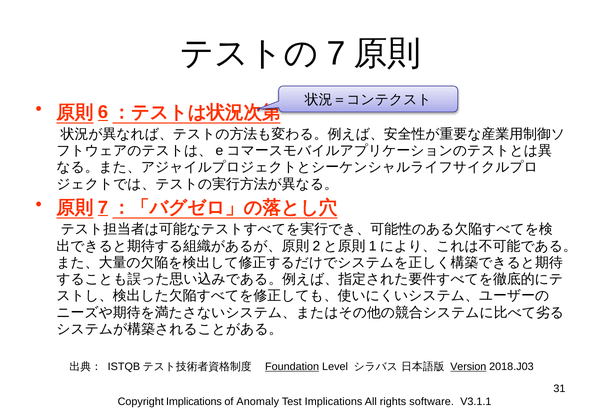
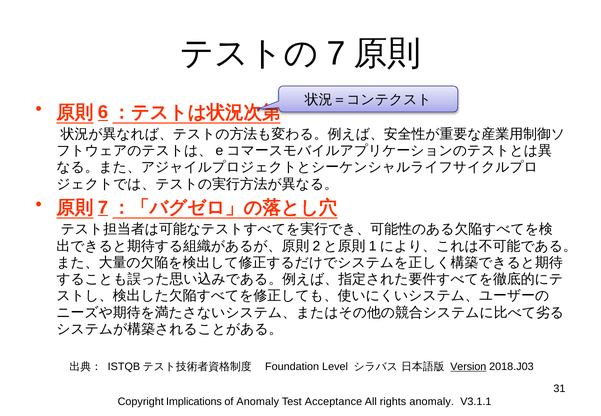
Foundation underline: present -> none (292, 367)
Test Implications: Implications -> Acceptance (334, 402)
rights software: software -> anomaly (432, 402)
